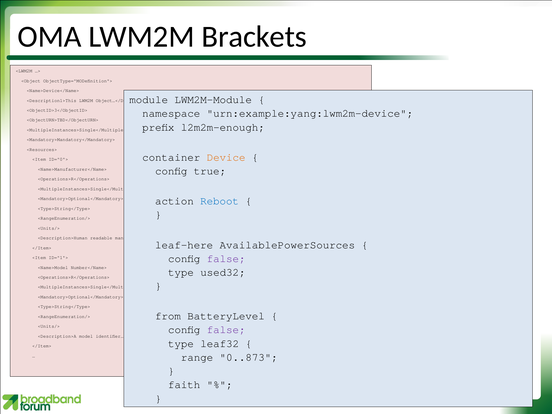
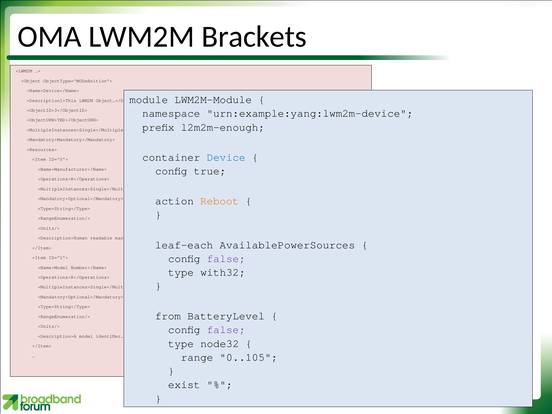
Device colour: orange -> blue (226, 157)
Reboot colour: blue -> orange (220, 201)
leaf-here: leaf-here -> leaf-each (184, 245)
used32: used32 -> with32 (223, 272)
leaf32: leaf32 -> node32 (220, 344)
0..873: 0..873 -> 0..105 (249, 357)
faith: faith -> exist (184, 385)
